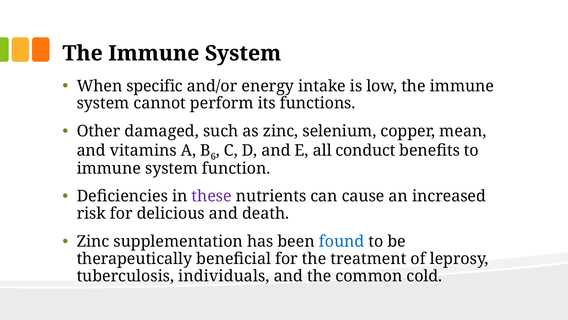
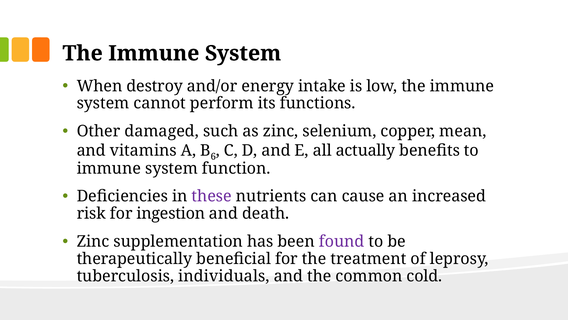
specific: specific -> destroy (155, 86)
conduct: conduct -> actually (366, 150)
delicious: delicious -> ingestion (171, 213)
found colour: blue -> purple (342, 241)
